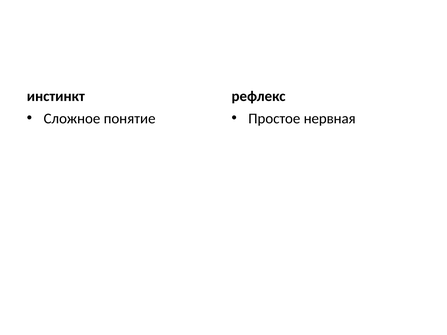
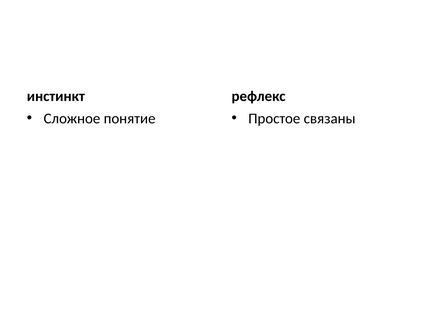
нервная: нервная -> связаны (330, 119)
